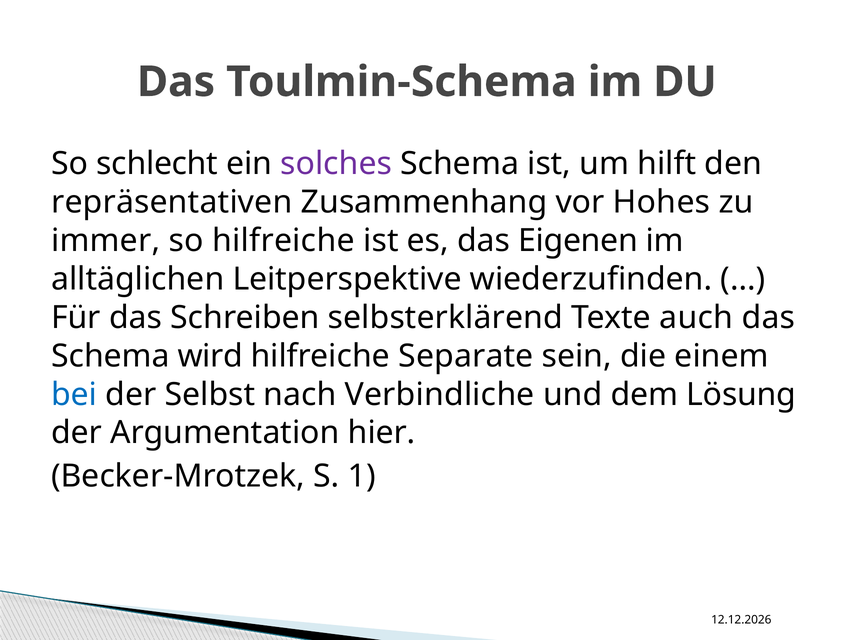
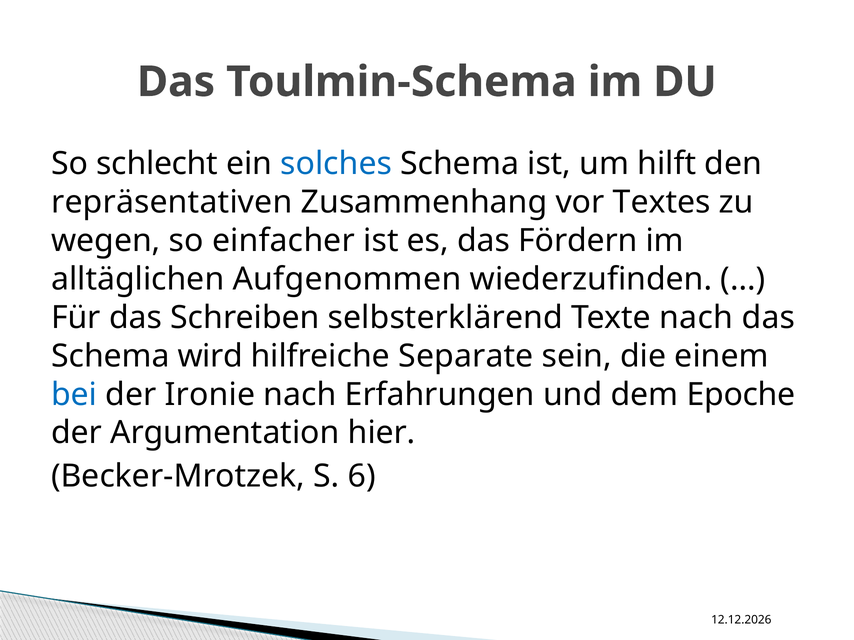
solches colour: purple -> blue (336, 164)
Hohes: Hohes -> Textes (662, 202)
immer: immer -> wegen (106, 241)
so hilfreiche: hilfreiche -> einfacher (283, 241)
Eigenen: Eigenen -> Fördern (578, 241)
Leitperspektive: Leitperspektive -> Aufgenommen (347, 279)
Texte auch: auch -> nach (696, 318)
Selbst: Selbst -> Ironie (210, 395)
Verbindliche: Verbindliche -> Erfahrungen (440, 395)
Lösung: Lösung -> Epoche (741, 395)
1: 1 -> 6 (362, 476)
